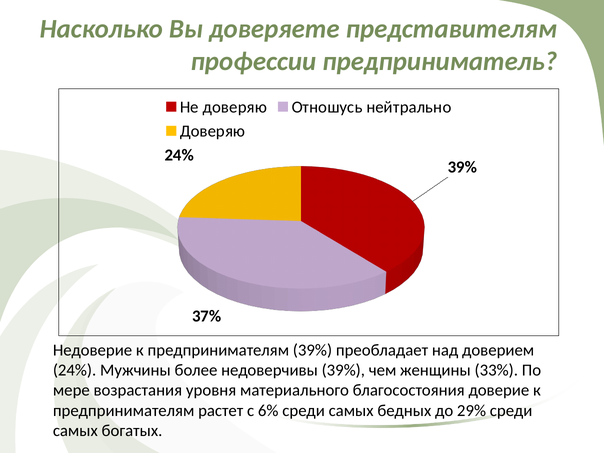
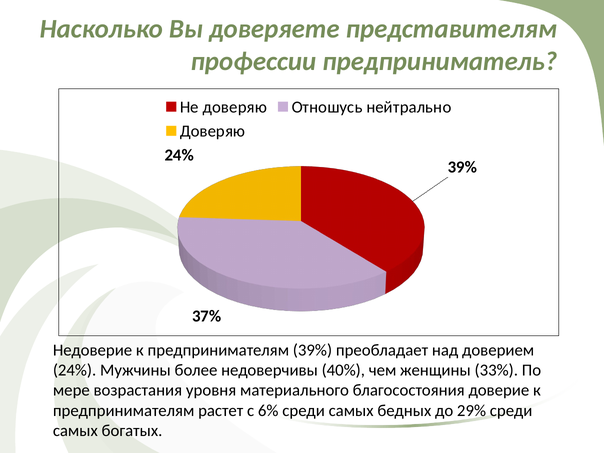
недоверчивы 39%: 39% -> 40% (343, 370)
